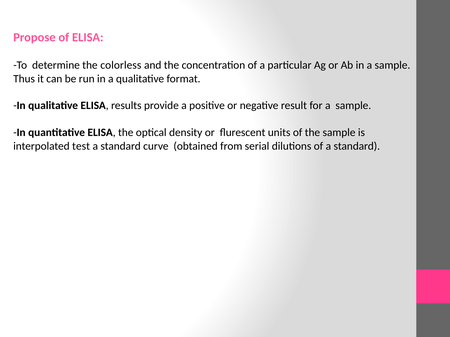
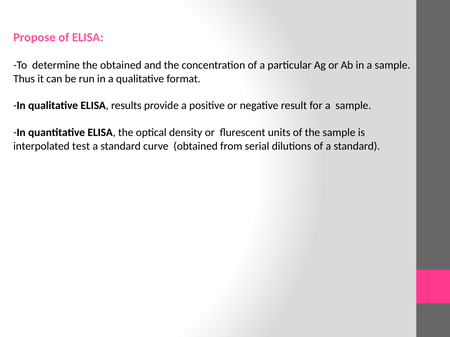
the colorless: colorless -> obtained (121, 65)
